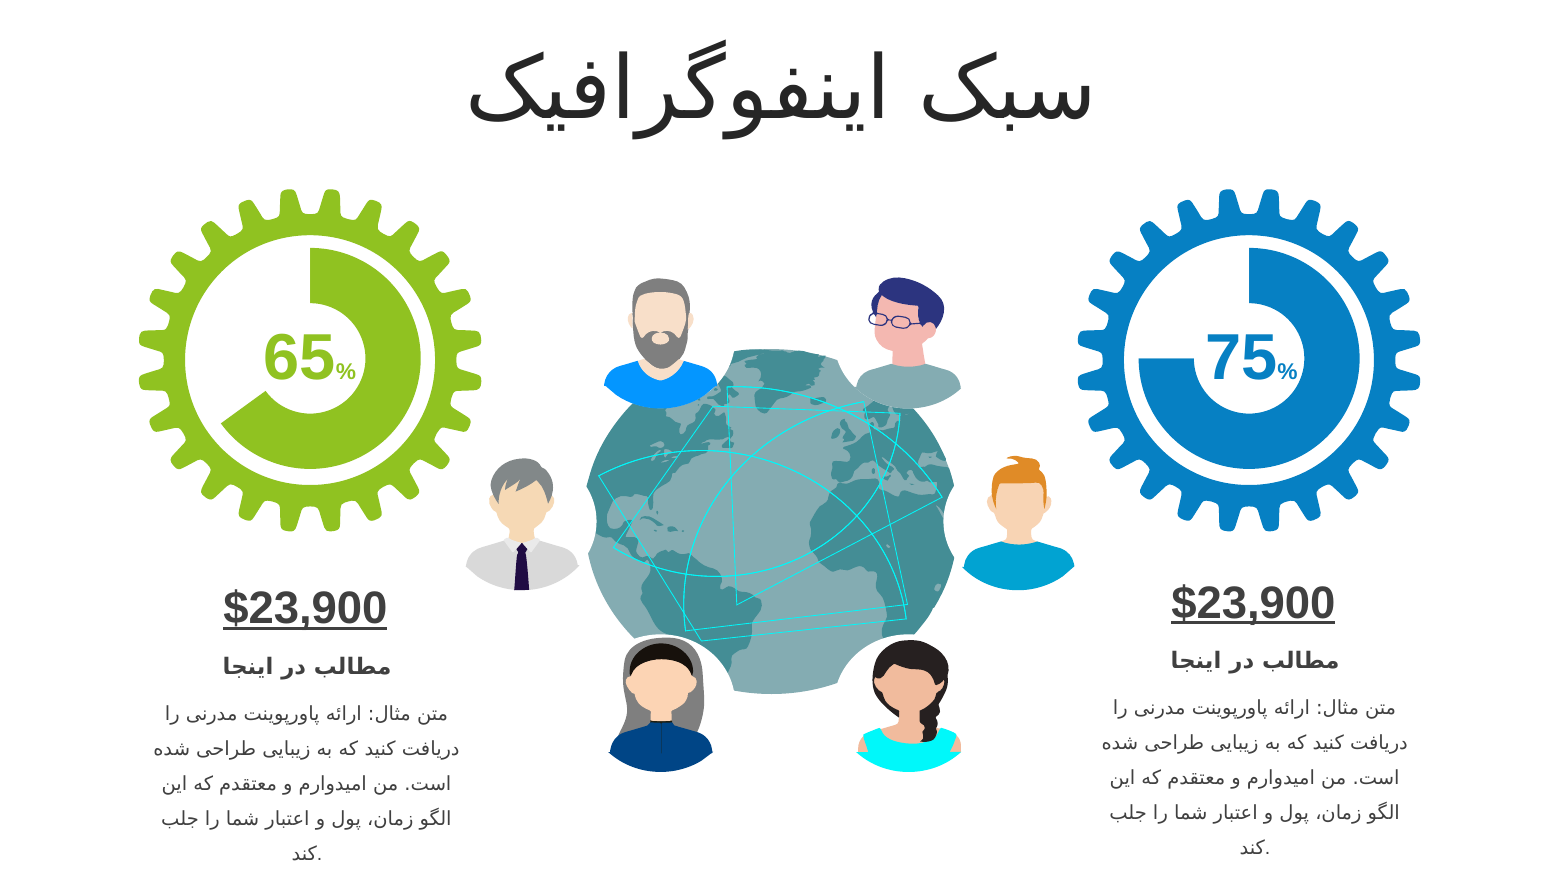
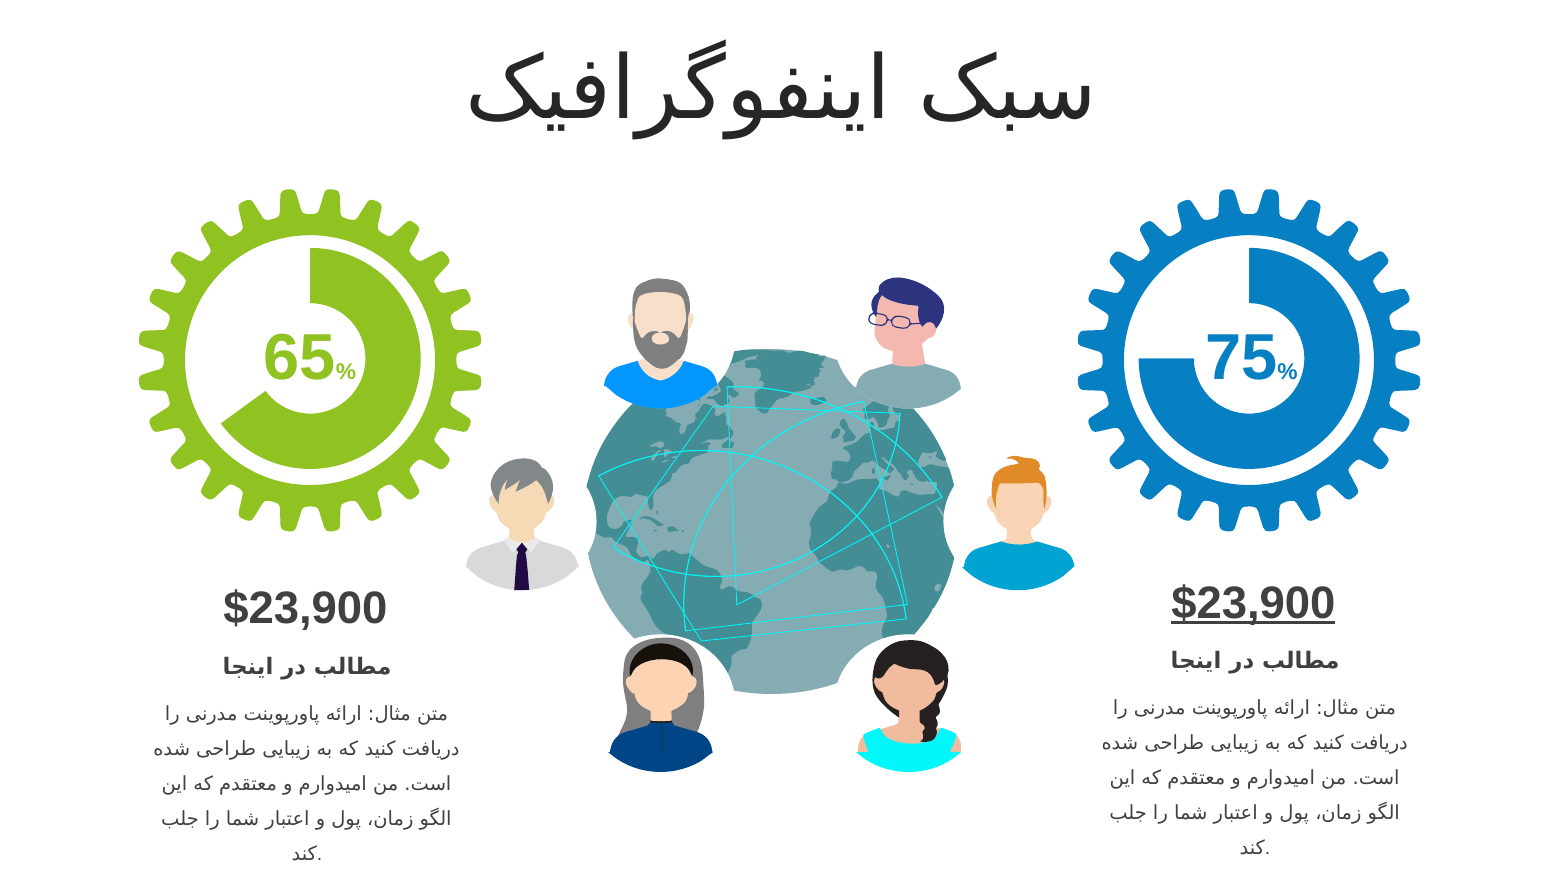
$23,900 underline: present -> none (305, 609)
